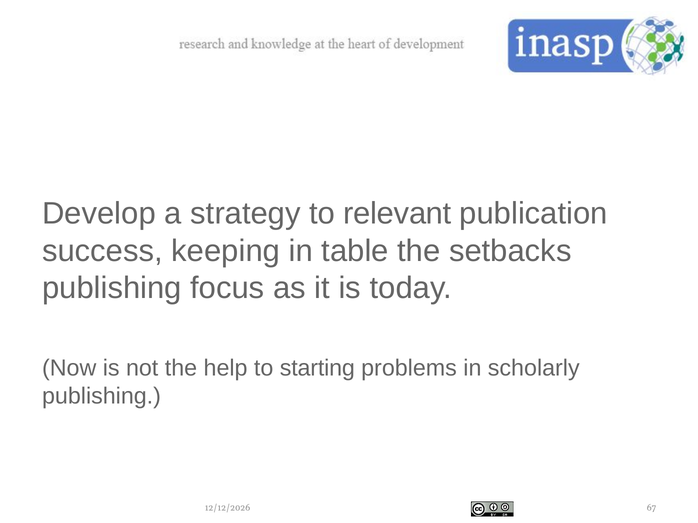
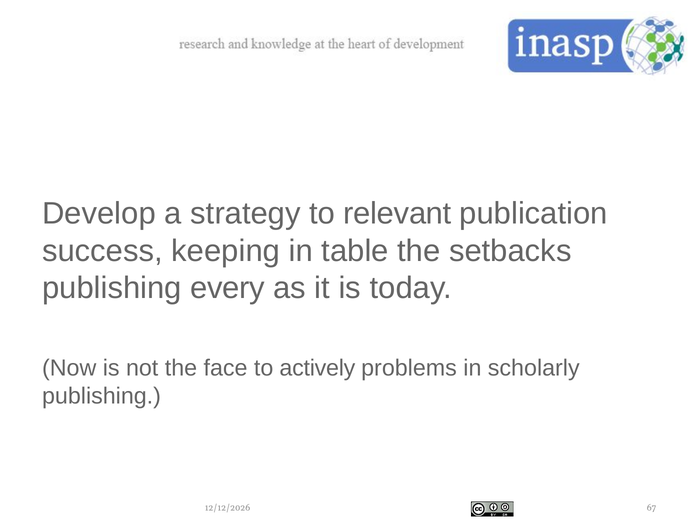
focus: focus -> every (228, 288)
help: help -> face (226, 368)
starting: starting -> actively (317, 368)
